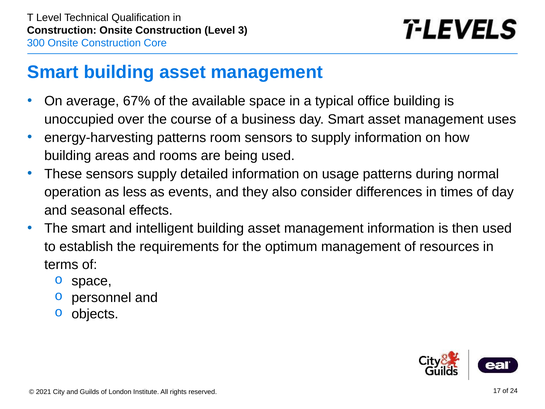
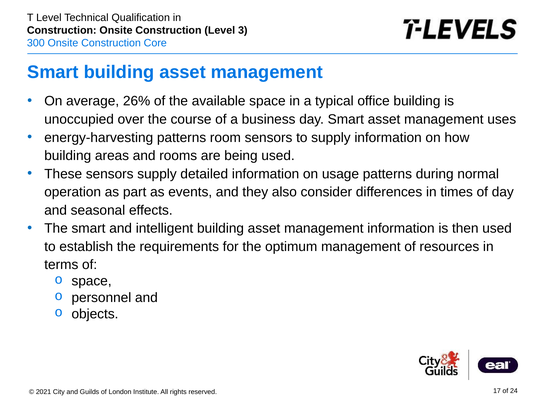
67%: 67% -> 26% (137, 101)
less: less -> part (135, 192)
